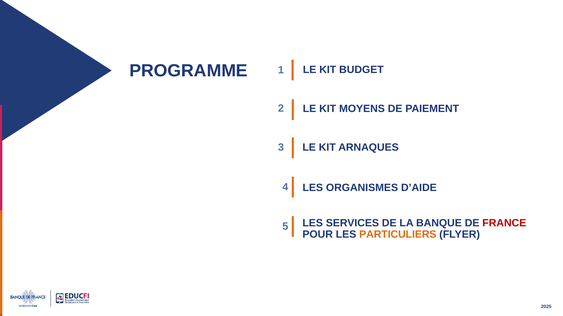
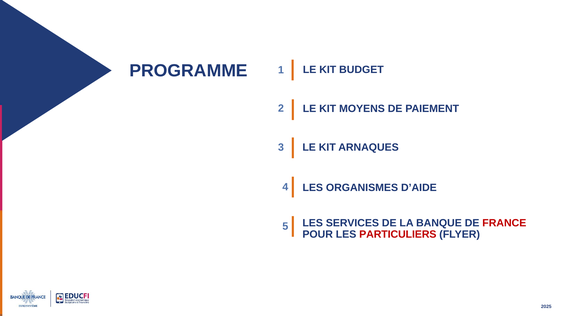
PARTICULIERS colour: orange -> red (398, 235)
